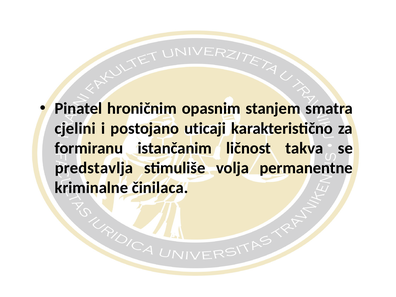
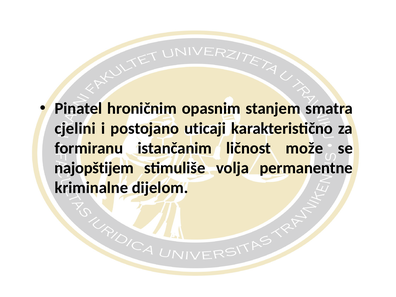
takva: takva -> može (304, 148)
predstavlja: predstavlja -> najopštijem (94, 168)
činilaca: činilaca -> dijelom (160, 188)
